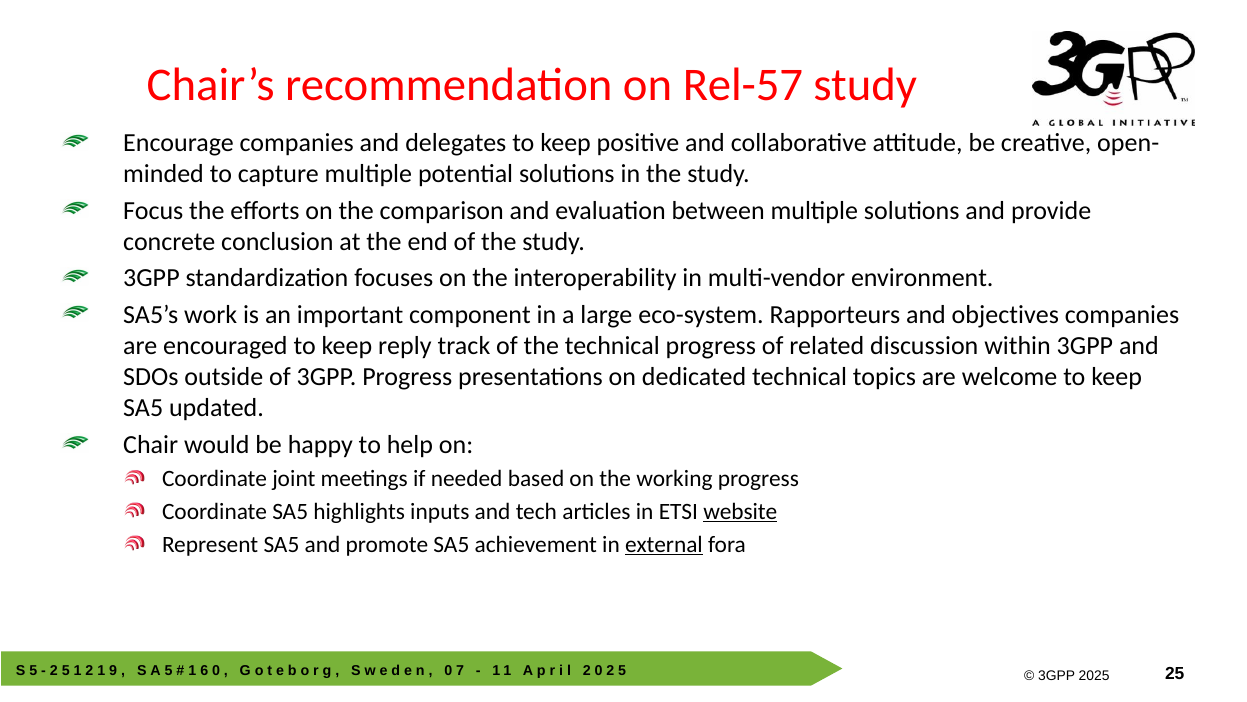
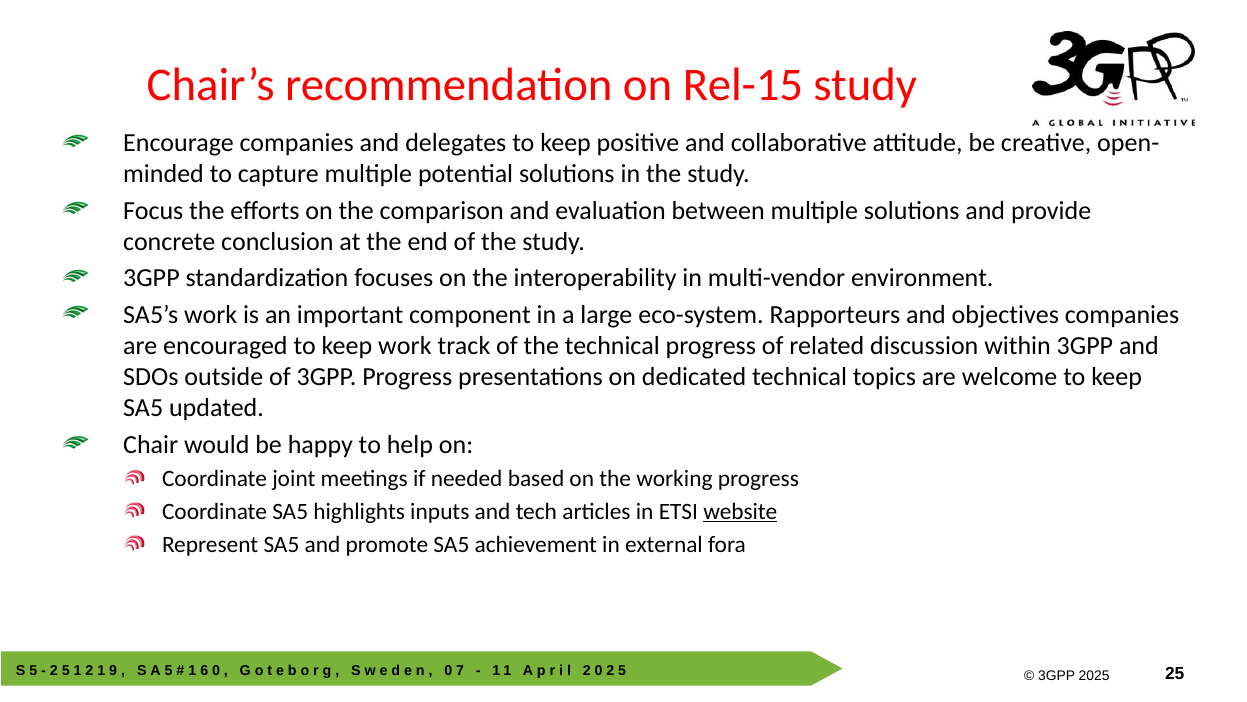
Rel-57: Rel-57 -> Rel-15 (743, 85)
keep reply: reply -> work (405, 346)
external underline: present -> none (664, 544)
